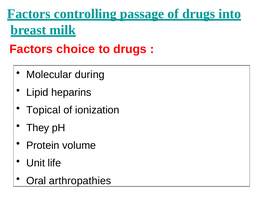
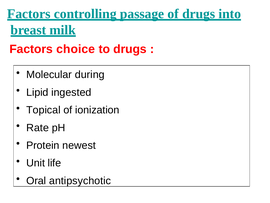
heparins: heparins -> ingested (71, 92)
They: They -> Rate (38, 127)
volume: volume -> newest (79, 145)
arthropathies: arthropathies -> antipsychotic (80, 180)
